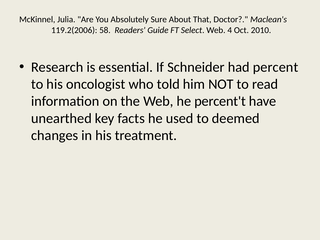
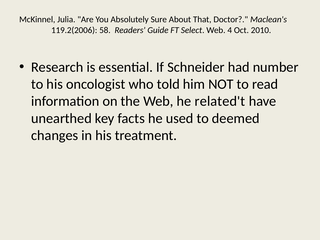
percent: percent -> number (276, 67)
percent't: percent't -> related't (220, 101)
